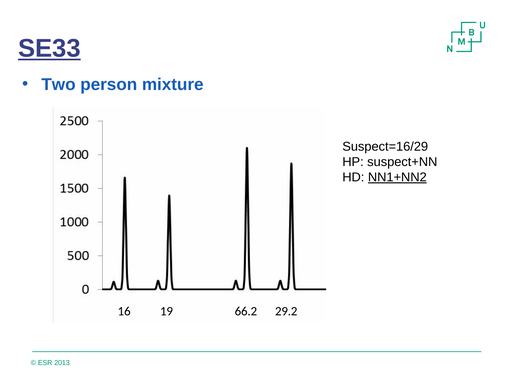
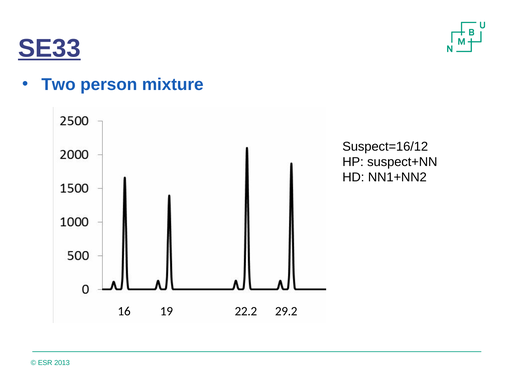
Suspect=16/29: Suspect=16/29 -> Suspect=16/12 (385, 147)
NN1+NN2 underline: present -> none (397, 178)
66.2: 66.2 -> 22.2 (246, 312)
